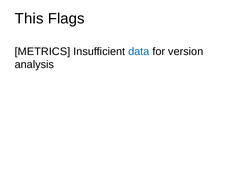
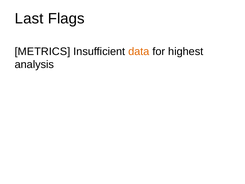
This: This -> Last (29, 19)
data colour: blue -> orange (139, 51)
version: version -> highest (186, 51)
